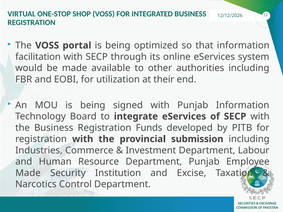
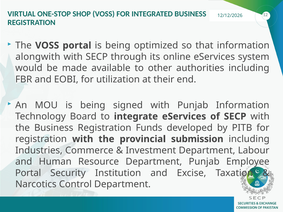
facilitation: facilitation -> alongwith (38, 57)
Made: Made -> Portal (28, 173)
